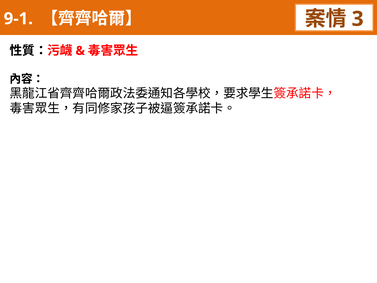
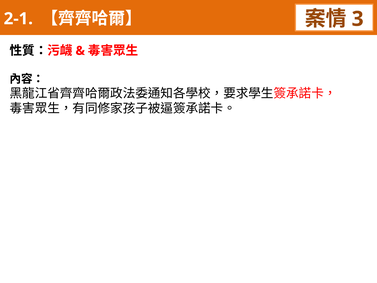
9-1: 9-1 -> 2-1 (18, 19)
